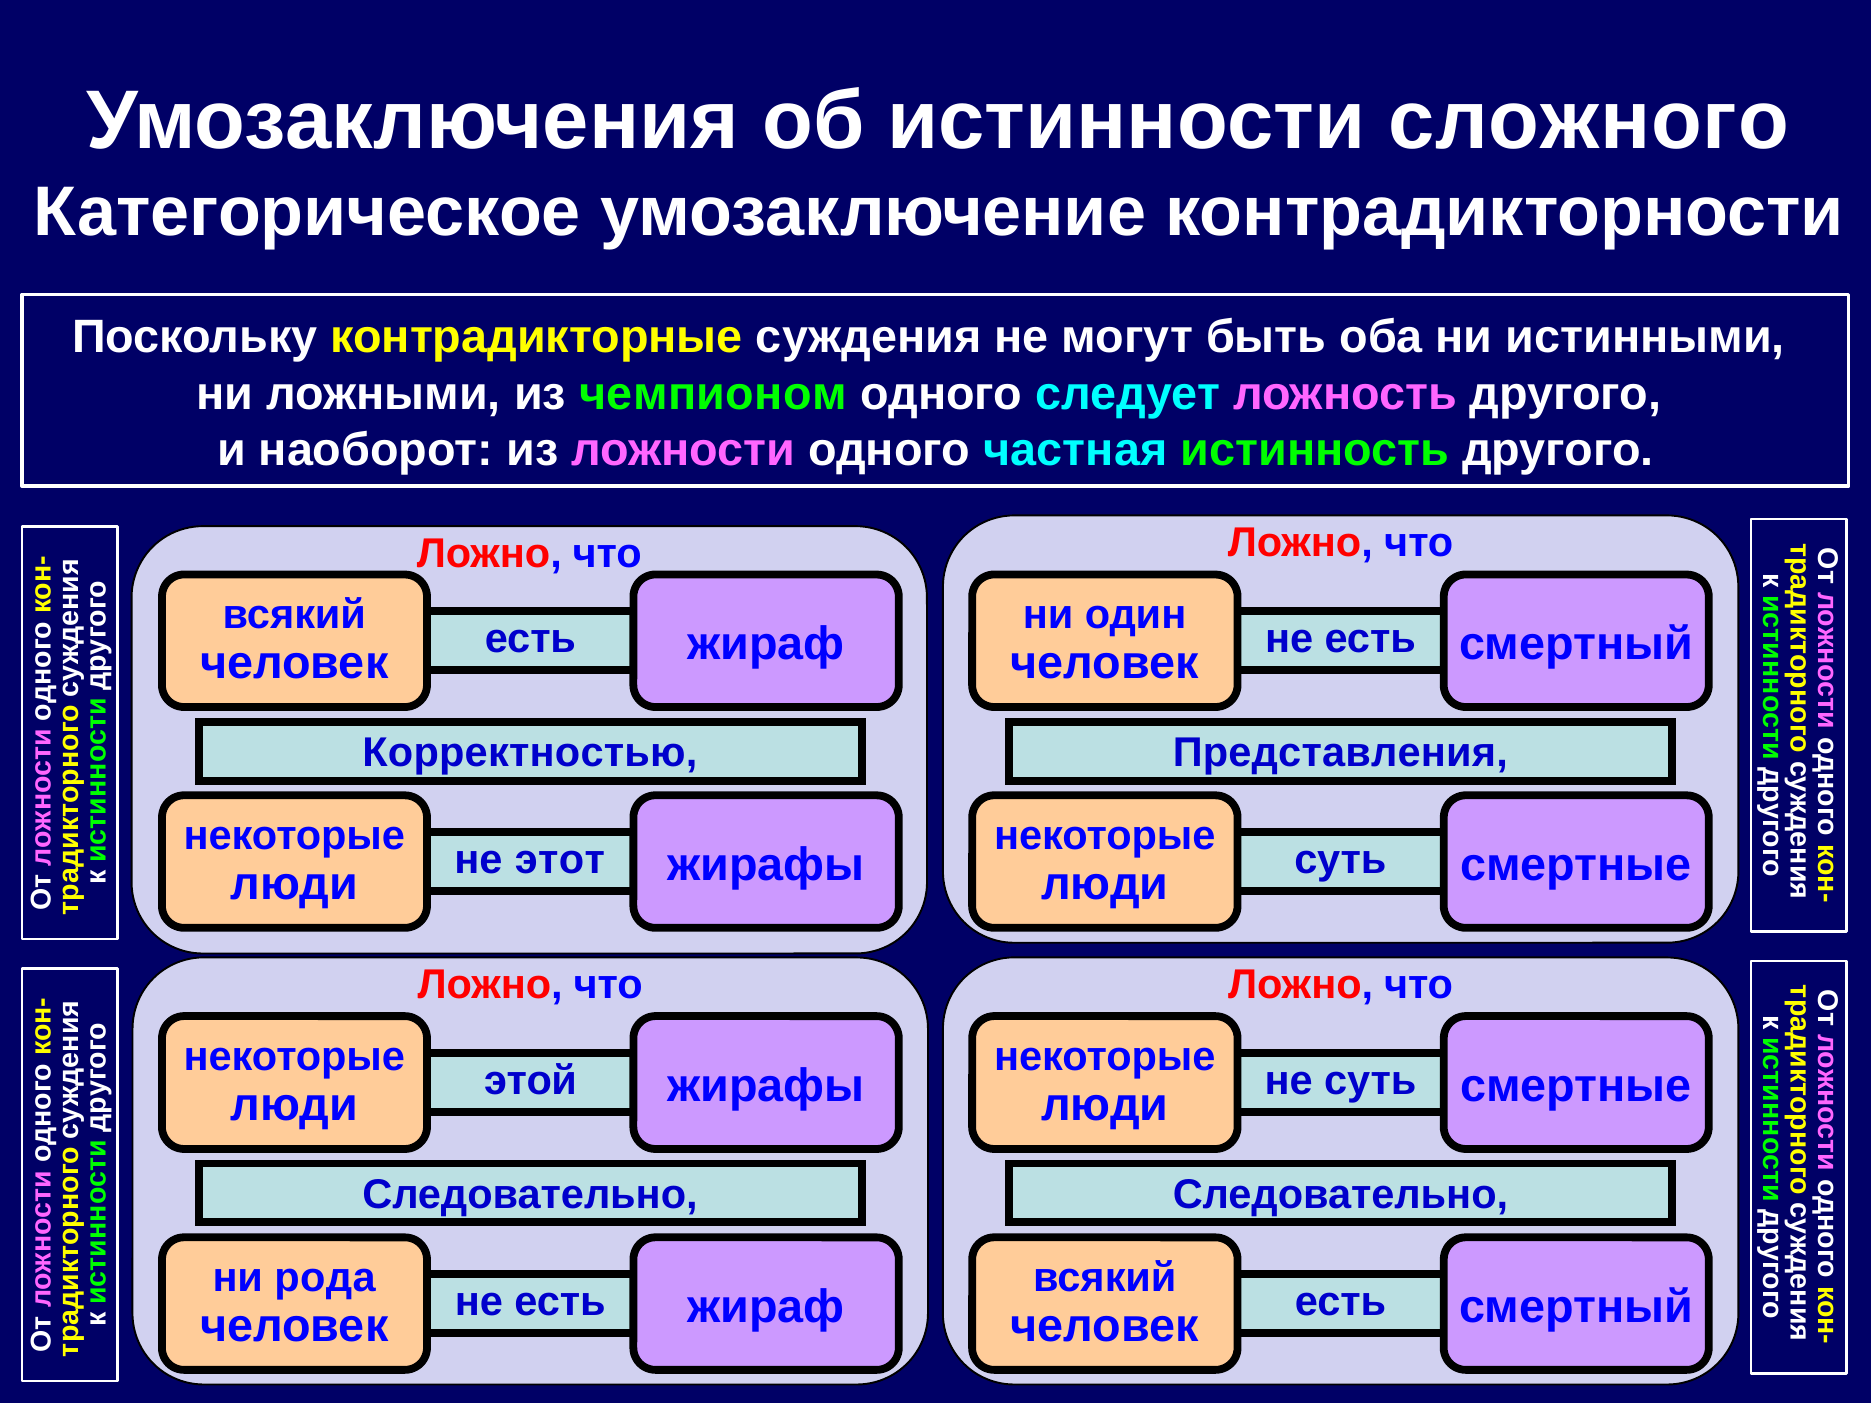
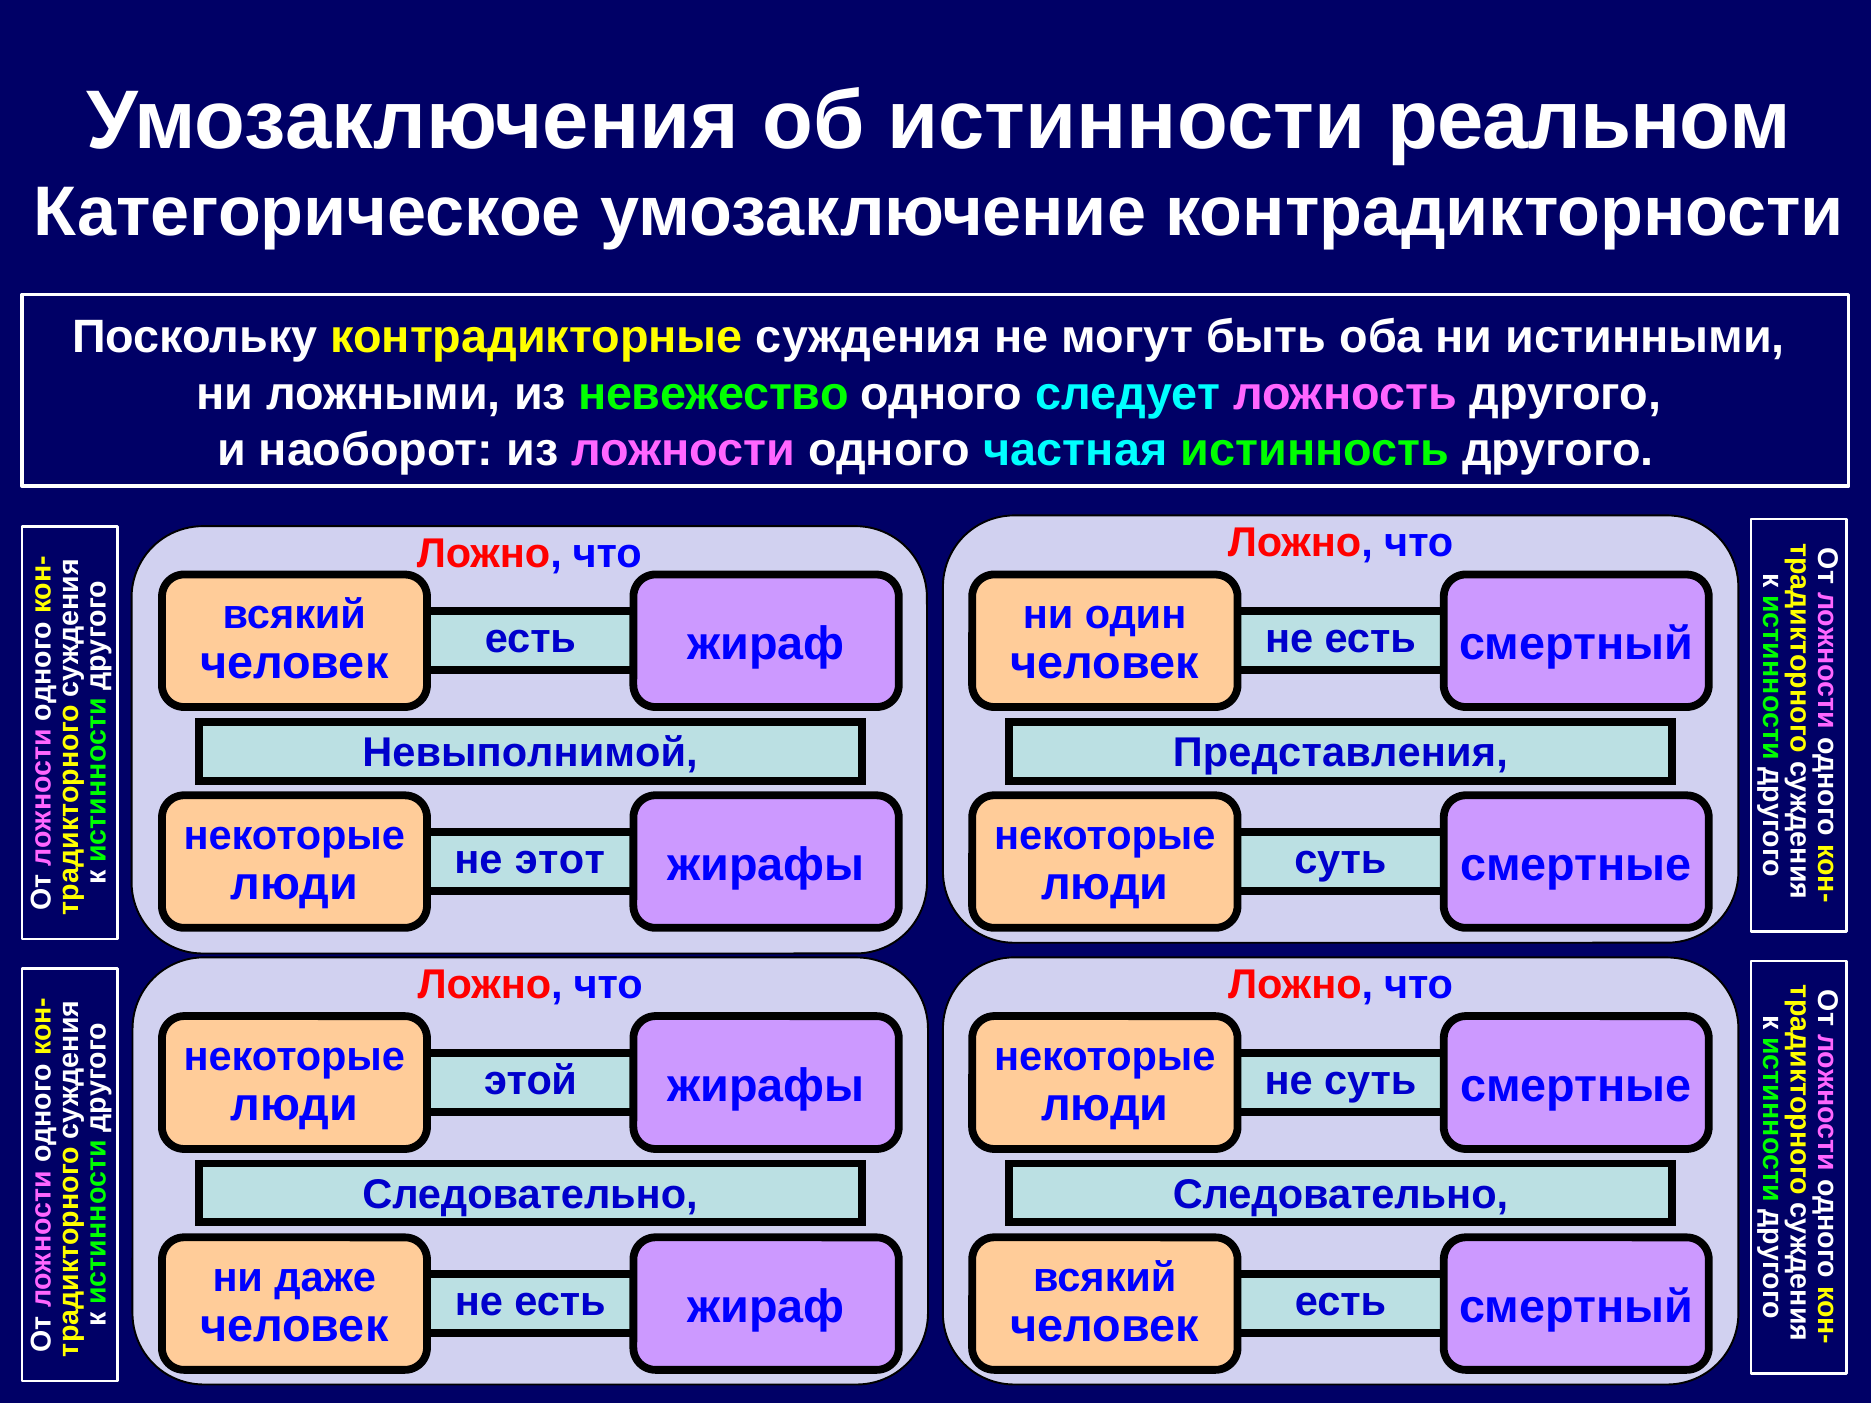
сложного: сложного -> реальном (1589, 121)
чемпионом: чемпионом -> невежество (714, 394)
Корректностью: Корректностью -> Невыполнимой (530, 753)
рода: рода -> даже (325, 1278)
